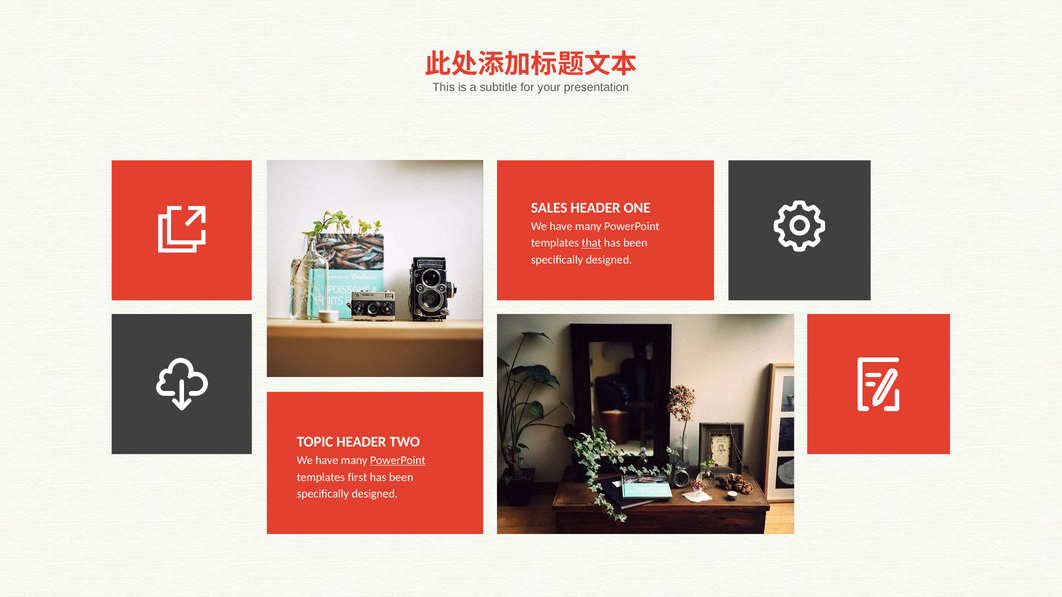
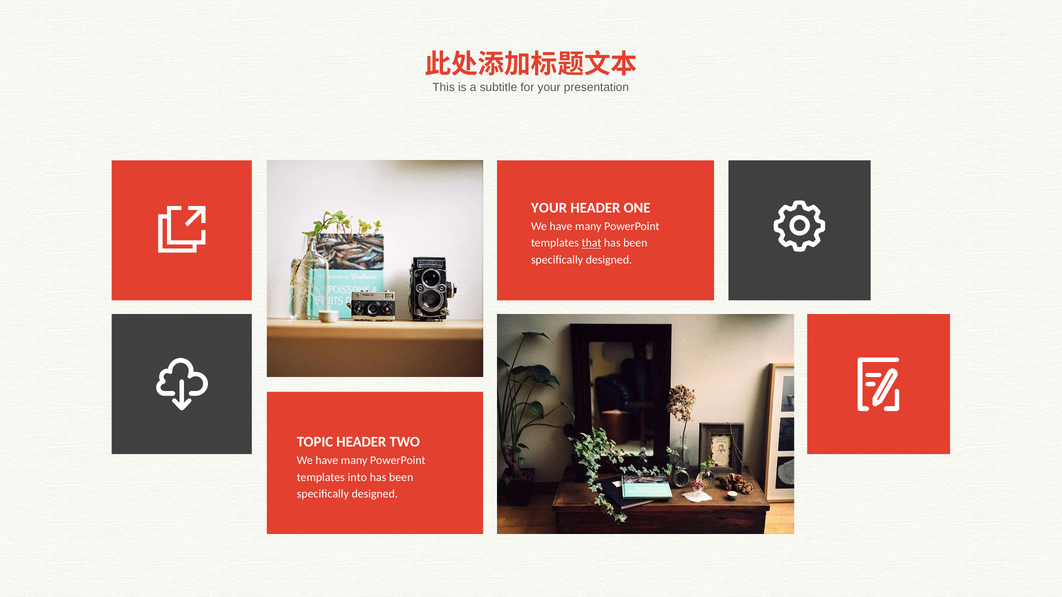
SALES: SALES -> YOUR (549, 208)
PowerPoint underline: present -> none (398, 460)
first: first -> into (357, 477)
